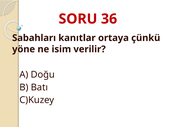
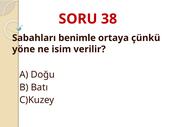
36: 36 -> 38 (109, 19)
kanıtlar: kanıtlar -> benimle (77, 38)
